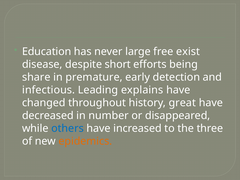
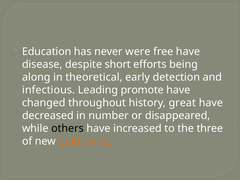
large: large -> were (138, 52)
free exist: exist -> have (188, 52)
share: share -> along (36, 77)
premature: premature -> theoretical (94, 77)
explains: explains -> promote (142, 90)
others colour: blue -> black (68, 128)
